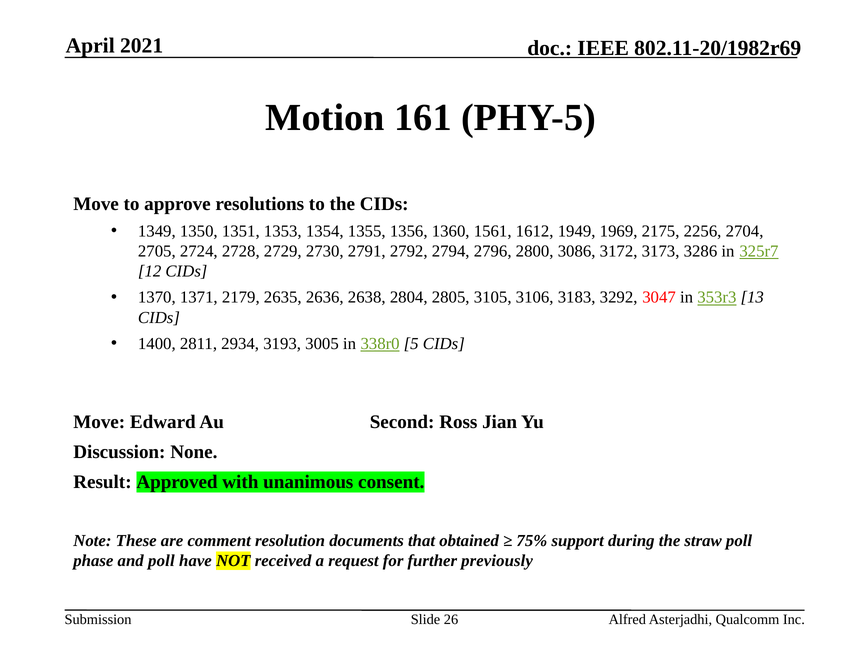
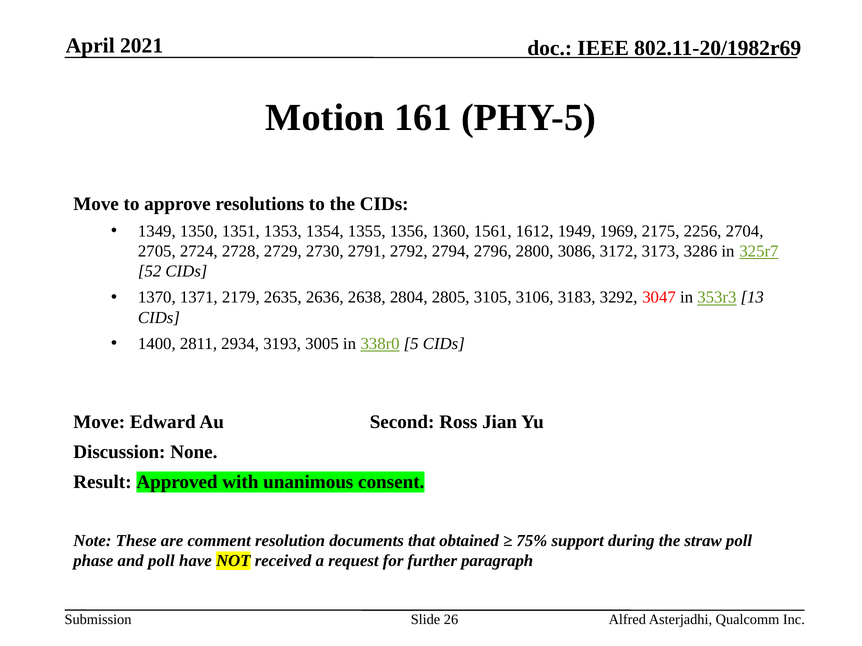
12: 12 -> 52 (150, 272)
previously: previously -> paragraph (497, 561)
